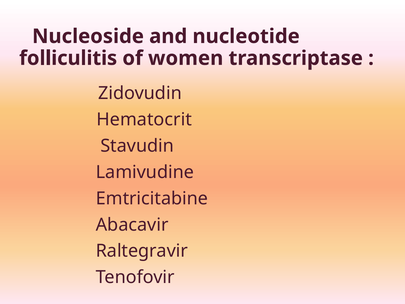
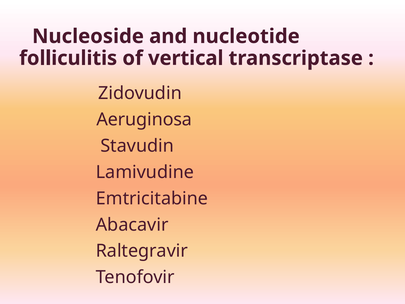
women: women -> vertical (186, 58)
Hematocrit: Hematocrit -> Aeruginosa (144, 119)
